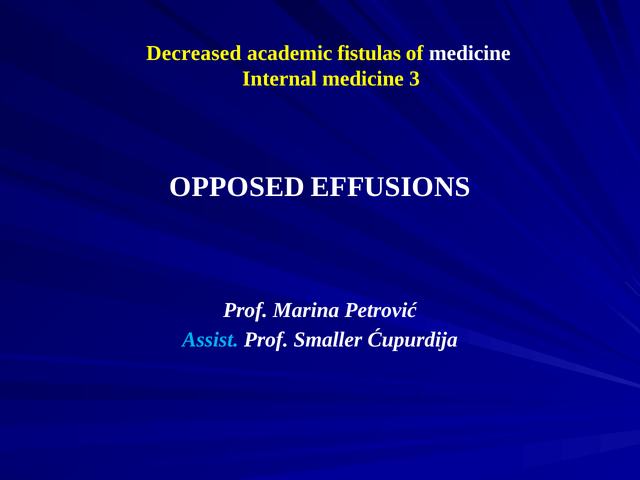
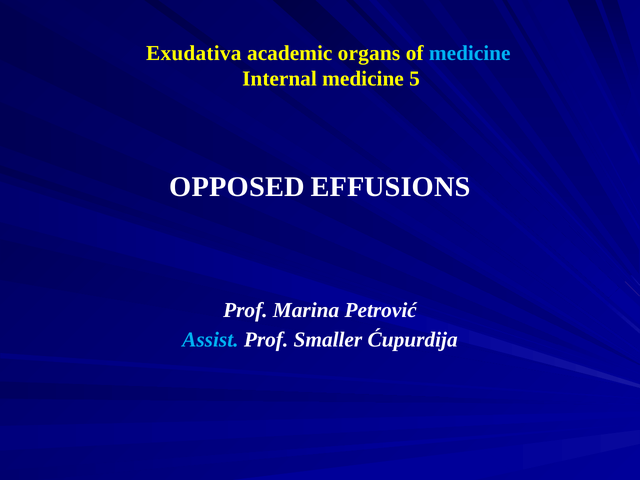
Decreased: Decreased -> Exudativa (194, 53)
fistulas: fistulas -> organs (369, 53)
medicine colour: white -> light blue (470, 53)
3: 3 -> 5 (414, 79)
